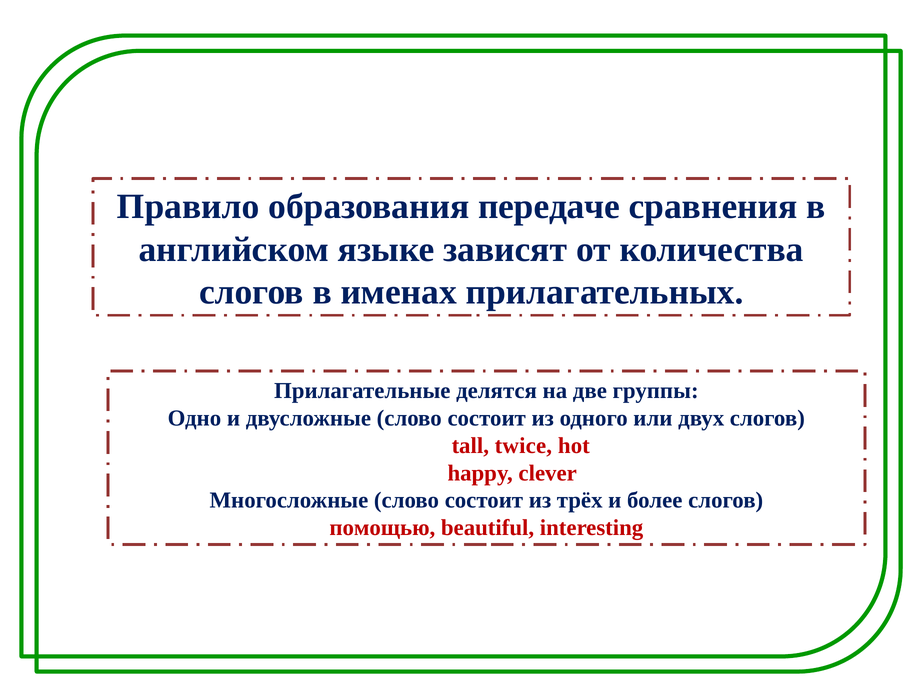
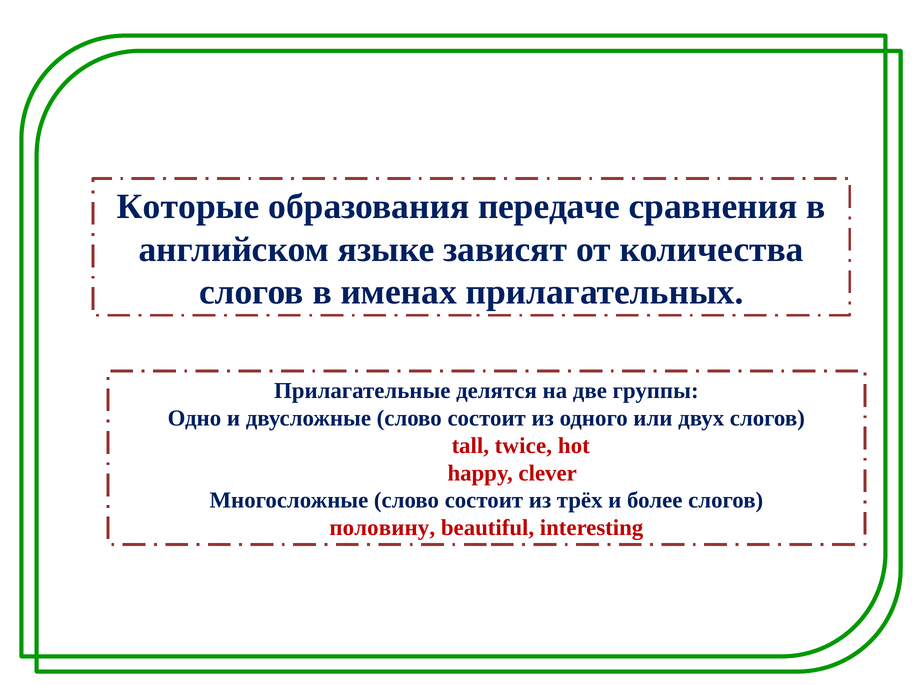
Правило: Правило -> Которые (188, 207)
помощью: помощью -> половину (382, 528)
